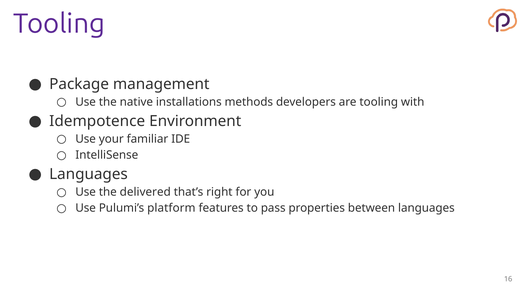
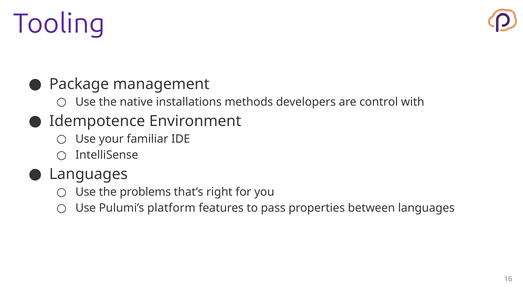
are tooling: tooling -> control (379, 102)
delivered: delivered -> problems (145, 192)
